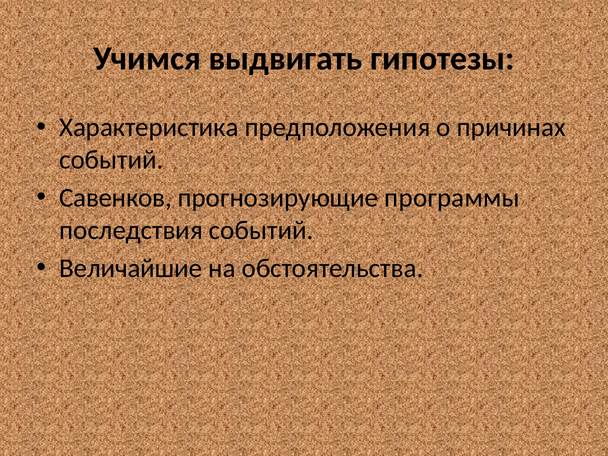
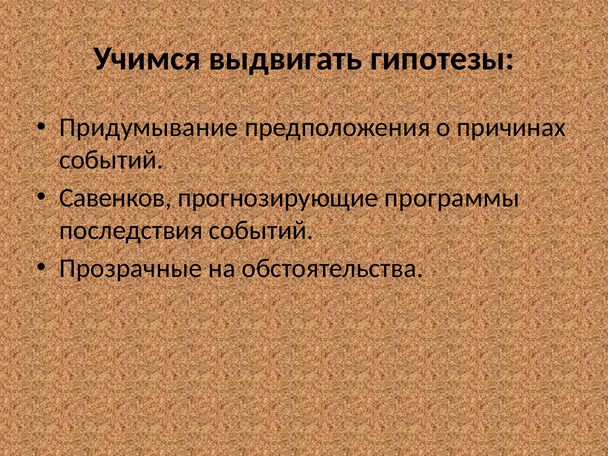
Характеристика: Характеристика -> Придумывание (149, 128)
Величайшие: Величайшие -> Прозрачные (131, 268)
